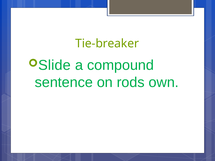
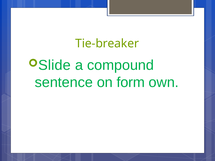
rods: rods -> form (131, 83)
